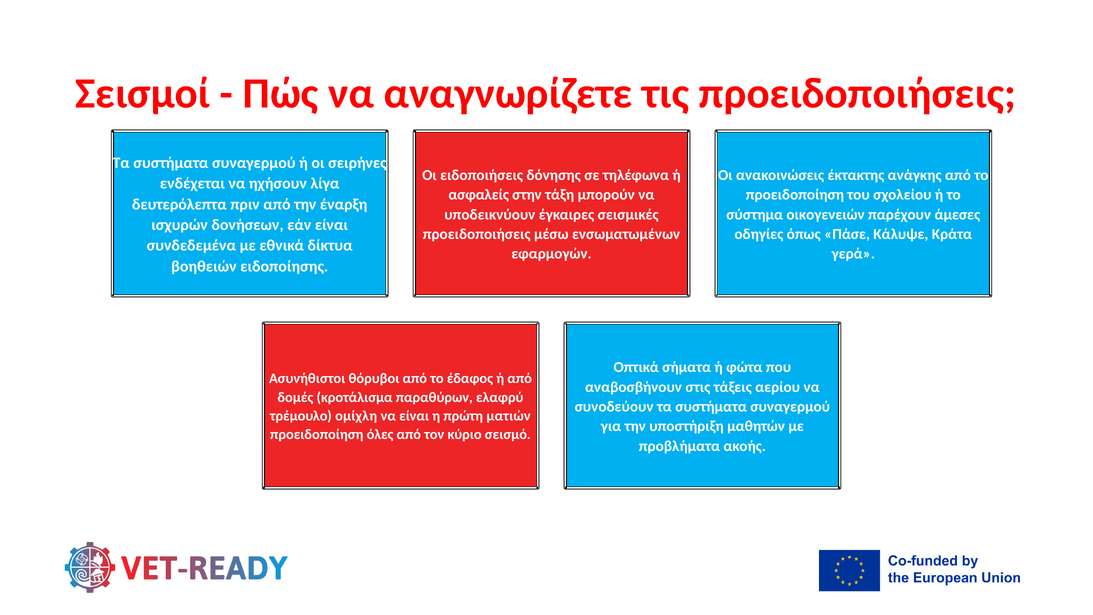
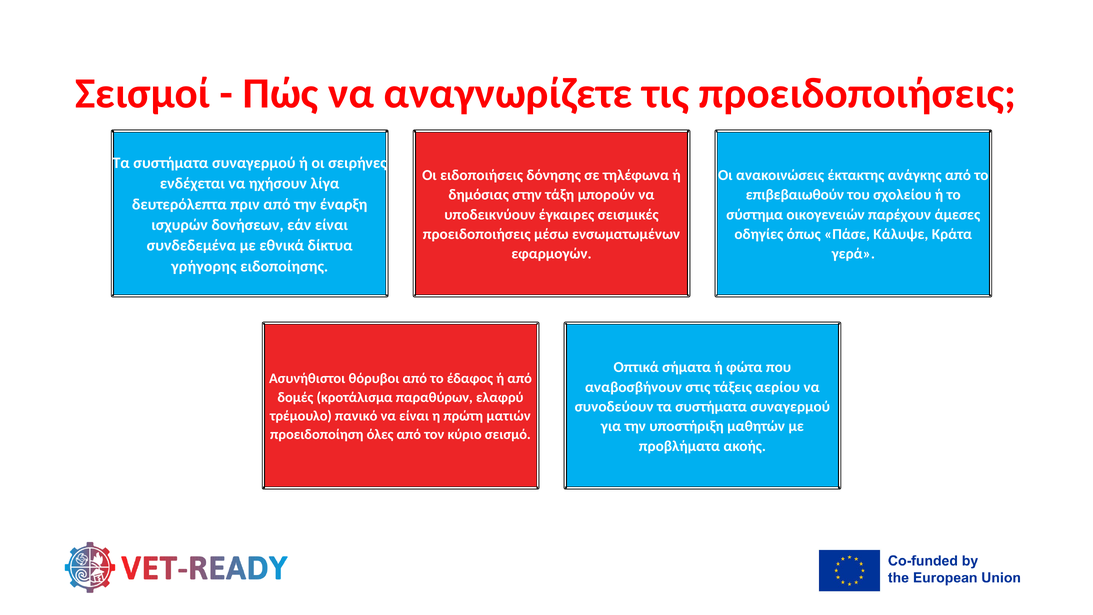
ασφαλείς: ασφαλείς -> δημόσιας (479, 195)
προειδοποίηση: προειδοποίηση -> επιβεβαιωθούν (795, 195)
βοηθειών: βοηθειών -> γρήγορης (204, 266)
ομίχλη: ομίχλη -> πανικό (356, 416)
